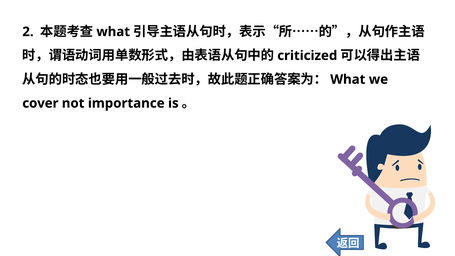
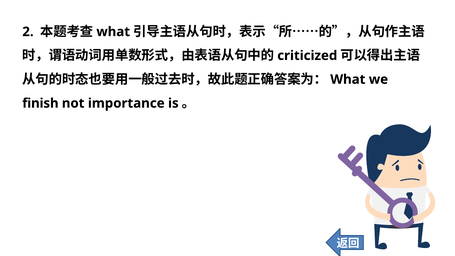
cover: cover -> finish (40, 103)
